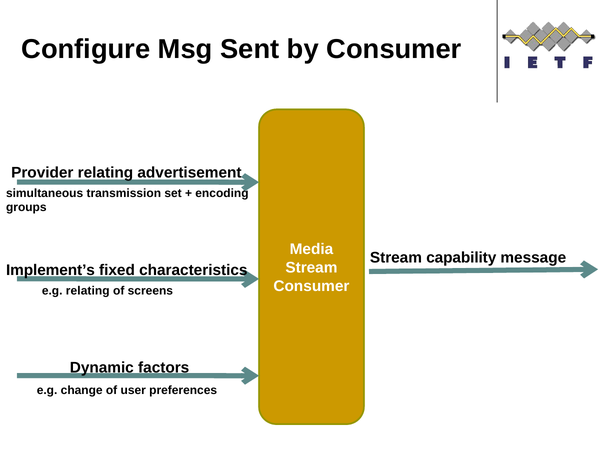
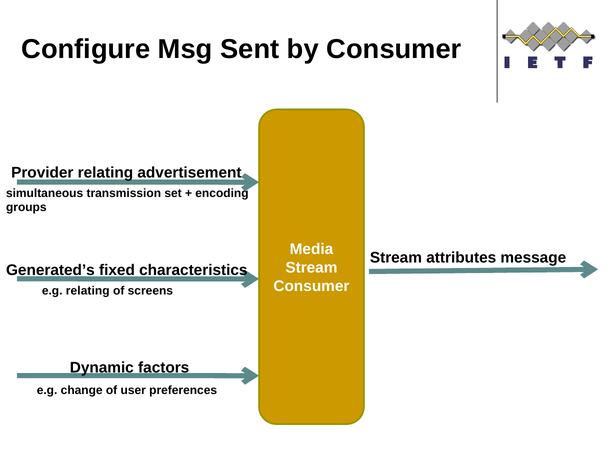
capability: capability -> attributes (461, 258)
Implement’s: Implement’s -> Generated’s (50, 270)
